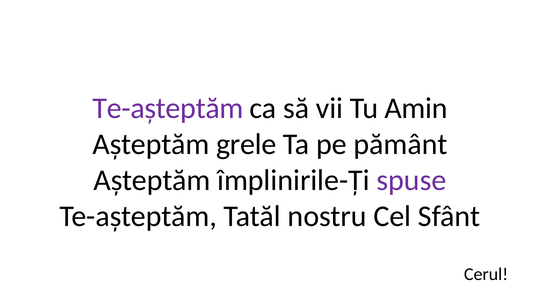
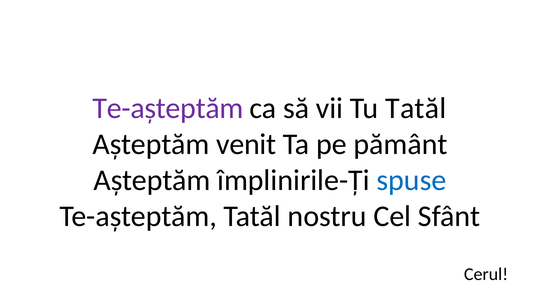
Tu Amin: Amin -> Tatăl (416, 108)
grele: grele -> venit (246, 144)
spuse colour: purple -> blue (411, 180)
